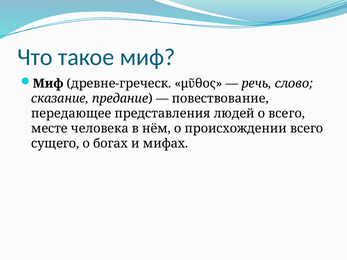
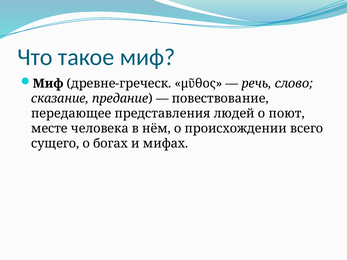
о всего: всего -> поют (287, 114)
